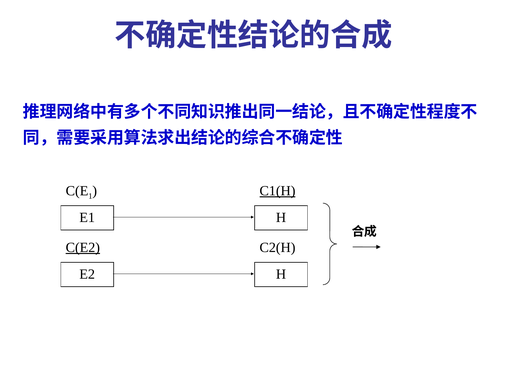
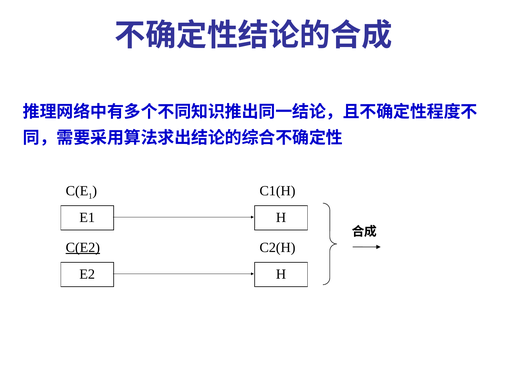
C1(H underline: present -> none (278, 191)
